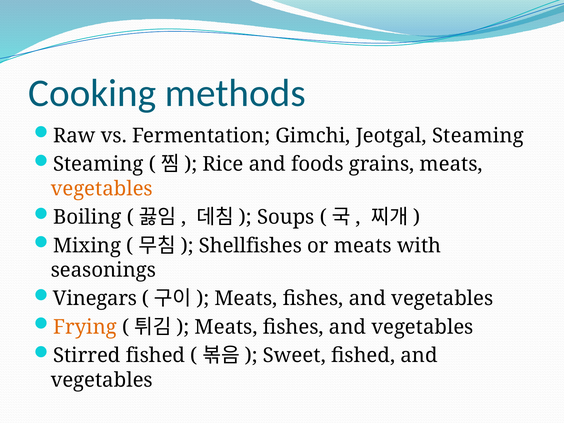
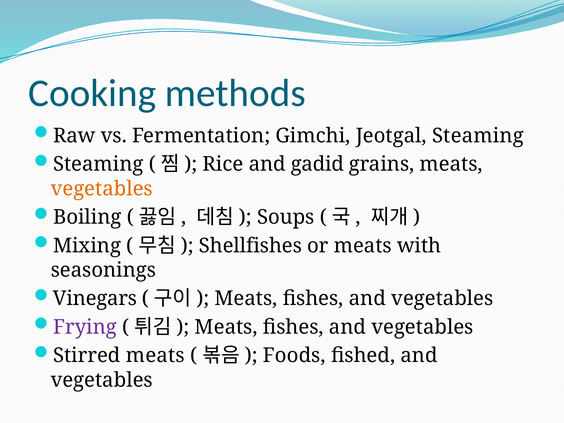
foods: foods -> gadid (317, 164)
Frying colour: orange -> purple (85, 327)
Stirred fished: fished -> meats (155, 356)
Sweet: Sweet -> Foods (294, 356)
